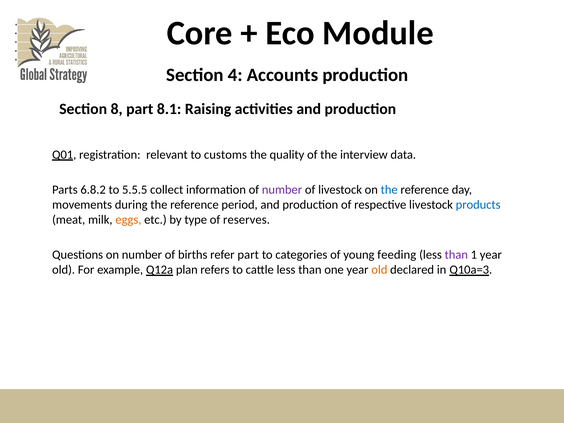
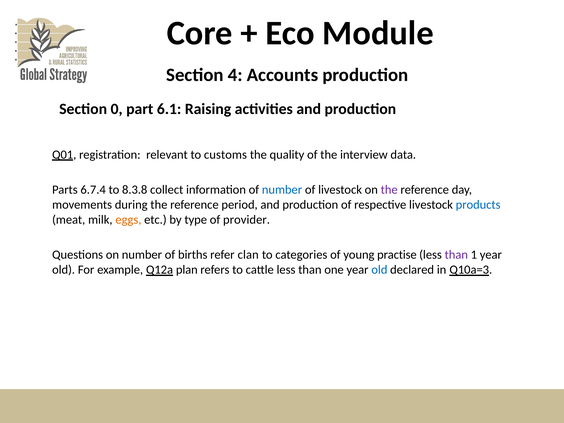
8: 8 -> 0 (117, 109)
8.1: 8.1 -> 6.1 (169, 109)
6.8.2: 6.8.2 -> 6.7.4 (93, 190)
5.5.5: 5.5.5 -> 8.3.8 (135, 190)
number colour: purple -> blue (282, 190)
the colour: blue -> purple (389, 190)
reserves: reserves -> provider (247, 220)
refer part: part -> clan (248, 255)
feeding: feeding -> practise (397, 255)
old colour: orange -> blue (379, 270)
